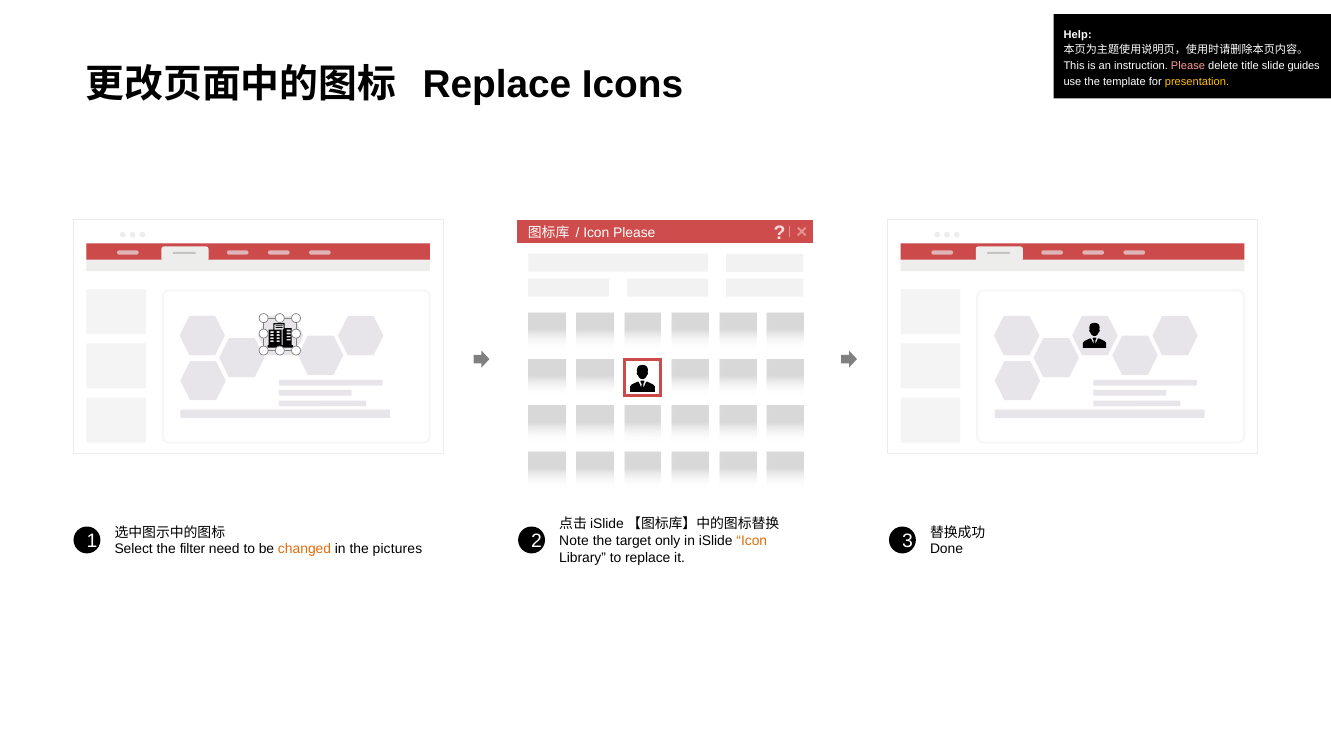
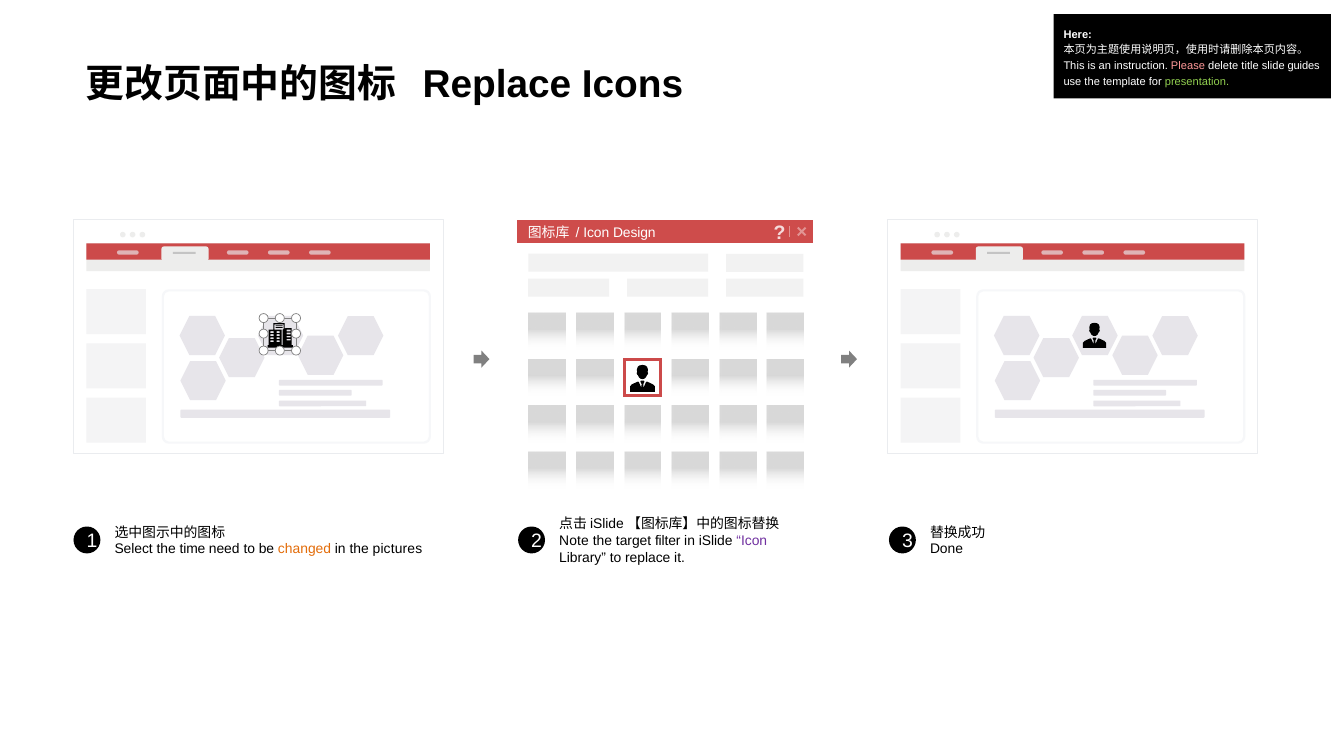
Help: Help -> Here (1078, 34)
presentation colour: yellow -> light green (1197, 82)
Icon Please: Please -> Design (634, 232)
only: only -> filter (668, 541)
Icon colour: orange -> purple (752, 541)
filter: filter -> time (192, 549)
